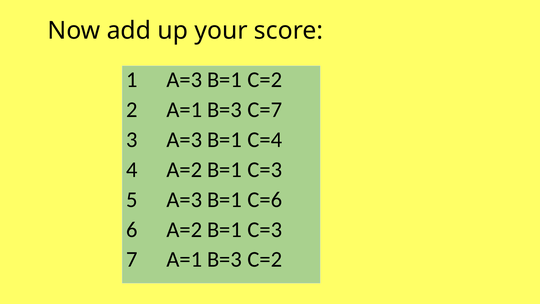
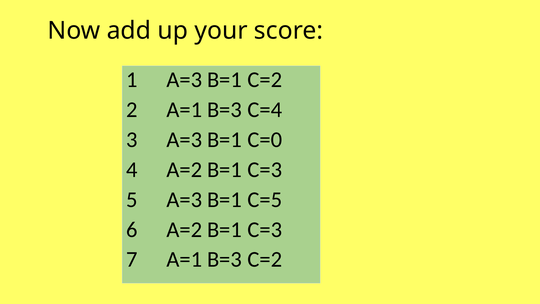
C=7: C=7 -> C=4 (265, 110)
C=4: C=4 -> C=0 (265, 140)
C=6: C=6 -> C=5 (265, 199)
